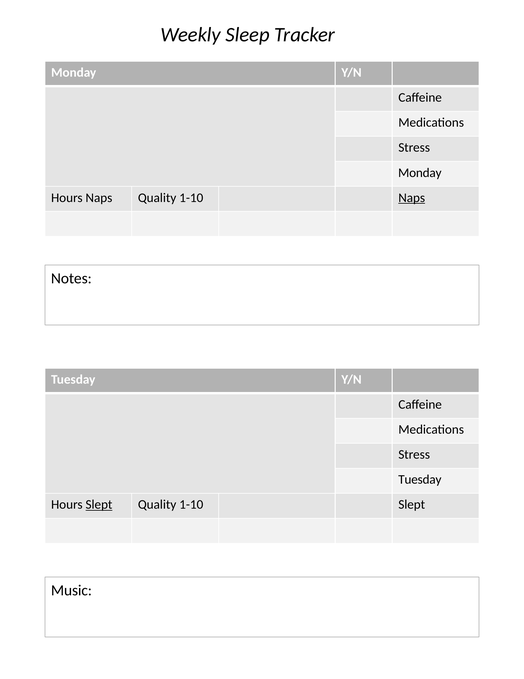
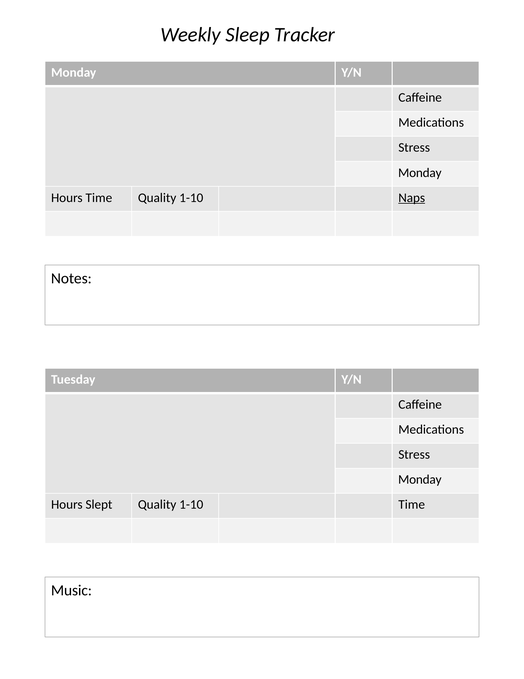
Hours Naps: Naps -> Time (99, 197)
Tuesday: Tuesday -> Monday (420, 479)
Slept underline: present -> none (99, 504)
1-10 Slept: Slept -> Time (412, 504)
